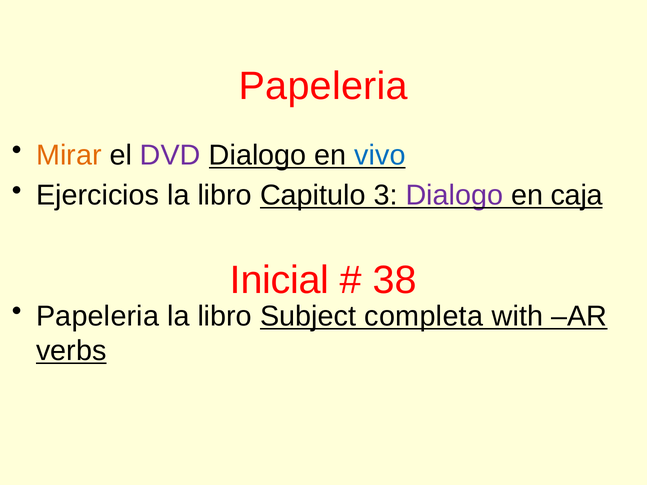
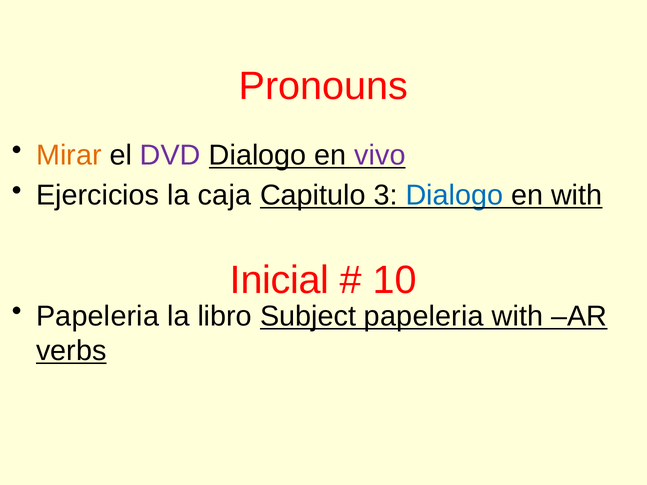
Papeleria: Papeleria -> Pronouns (323, 86)
vivo colour: blue -> purple (380, 155)
libro: libro -> caja (225, 195)
Dialogo colour: purple -> blue (454, 195)
en caja: caja -> with (577, 195)
38: 38 -> 10 (395, 280)
Subject completa: completa -> papeleria (424, 316)
